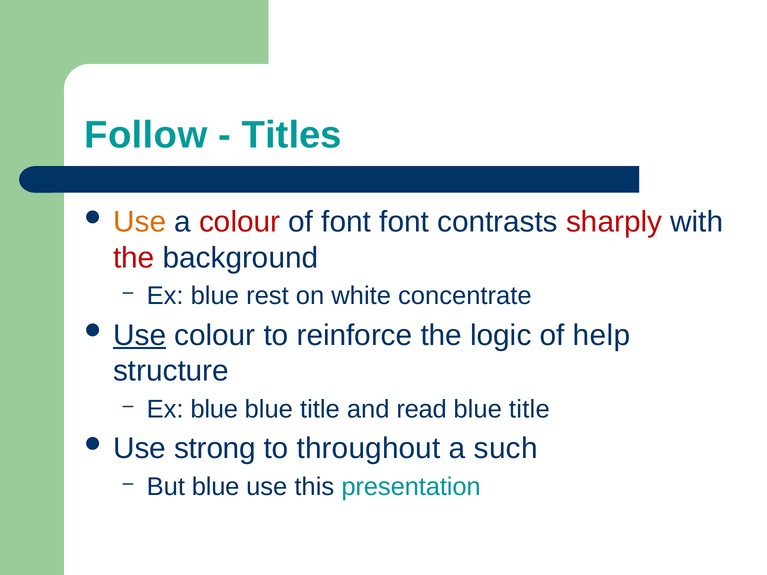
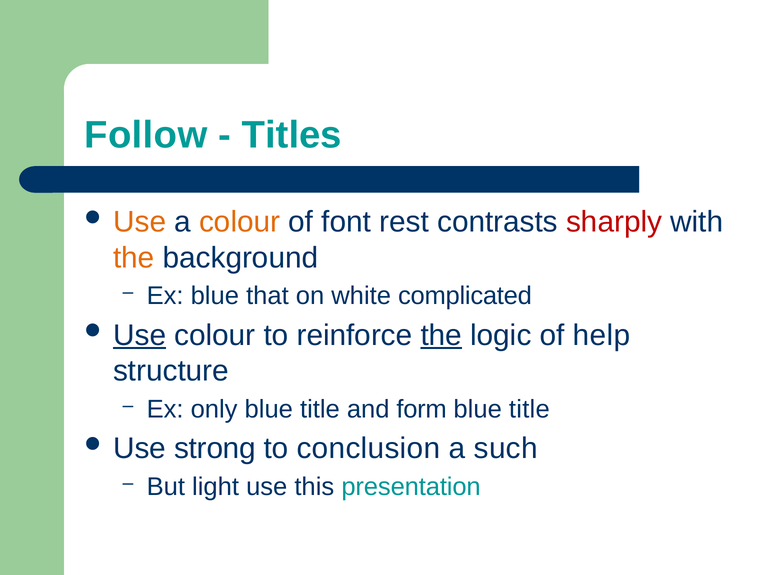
colour colour: red -> orange (240, 222)
font font: font -> rest (404, 222)
the colour: red -> orange (134, 258)
rest: rest -> that (267, 296)
concentrate: concentrate -> complicated (465, 296)
the underline: none -> present (441, 335)
blue: blue -> only (214, 409)
read: read -> form (422, 409)
throughout: throughout -> conclusion (368, 449)
But blue: blue -> light (216, 487)
